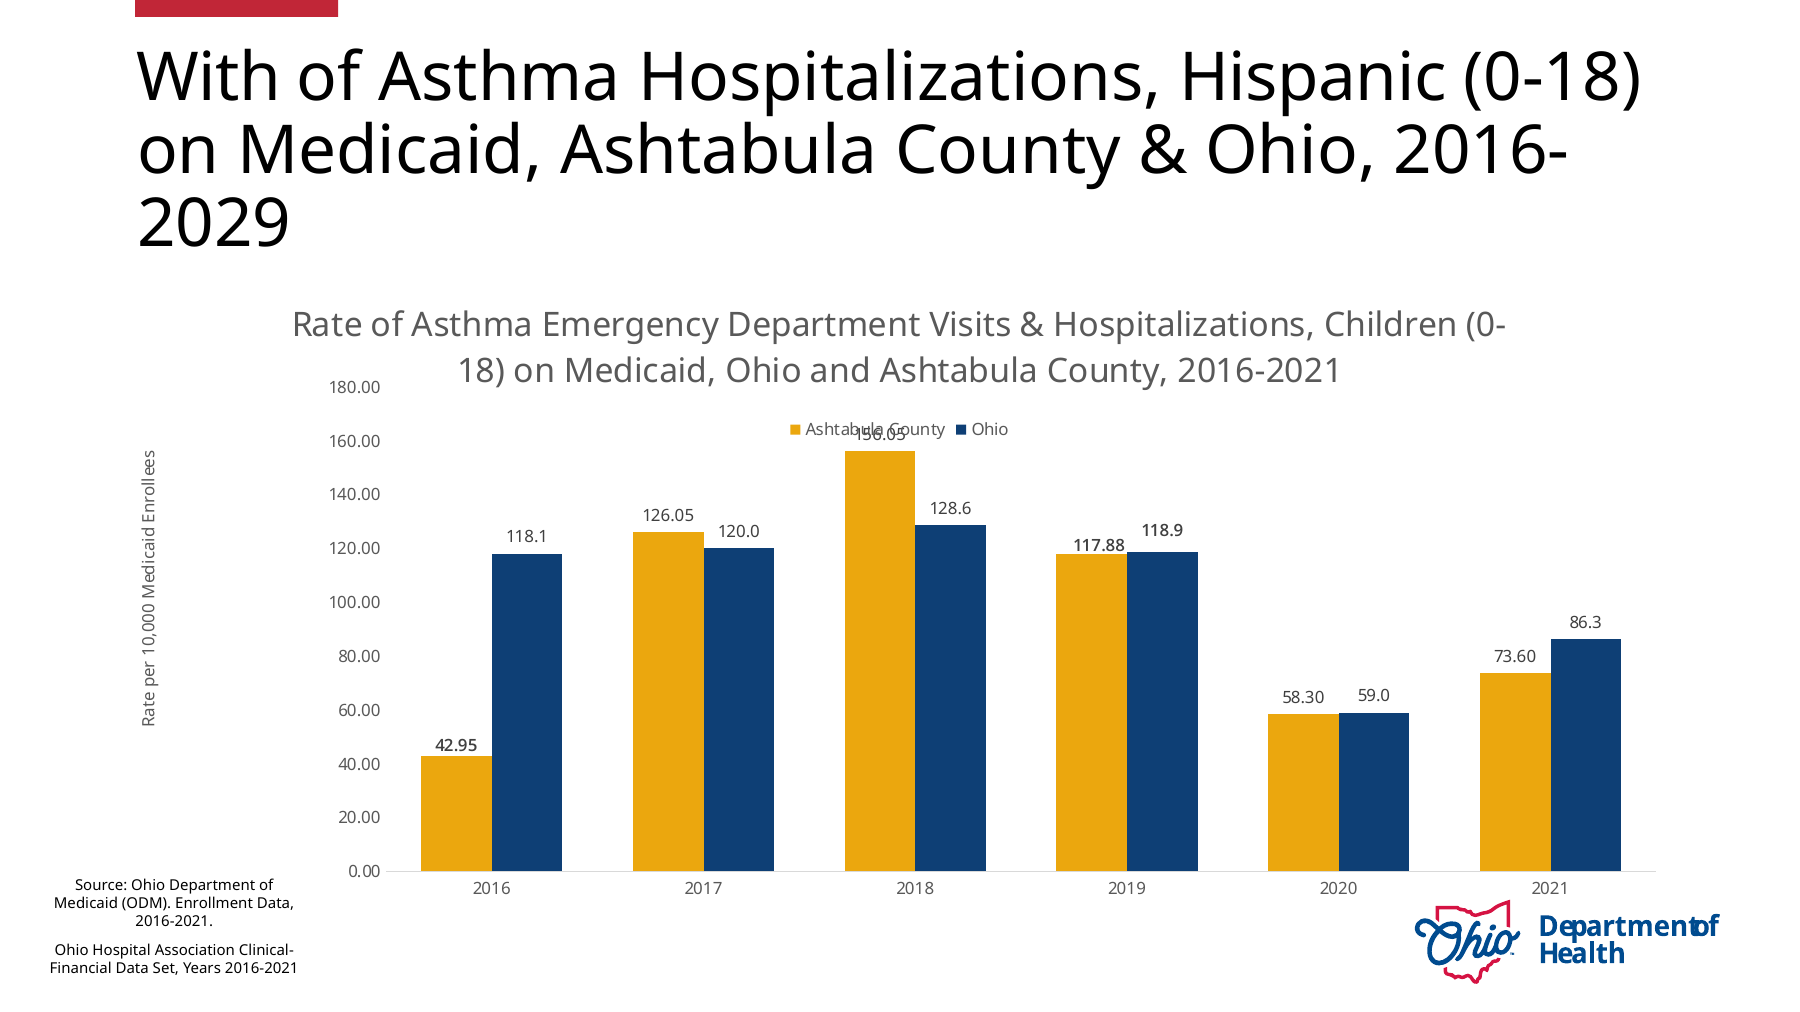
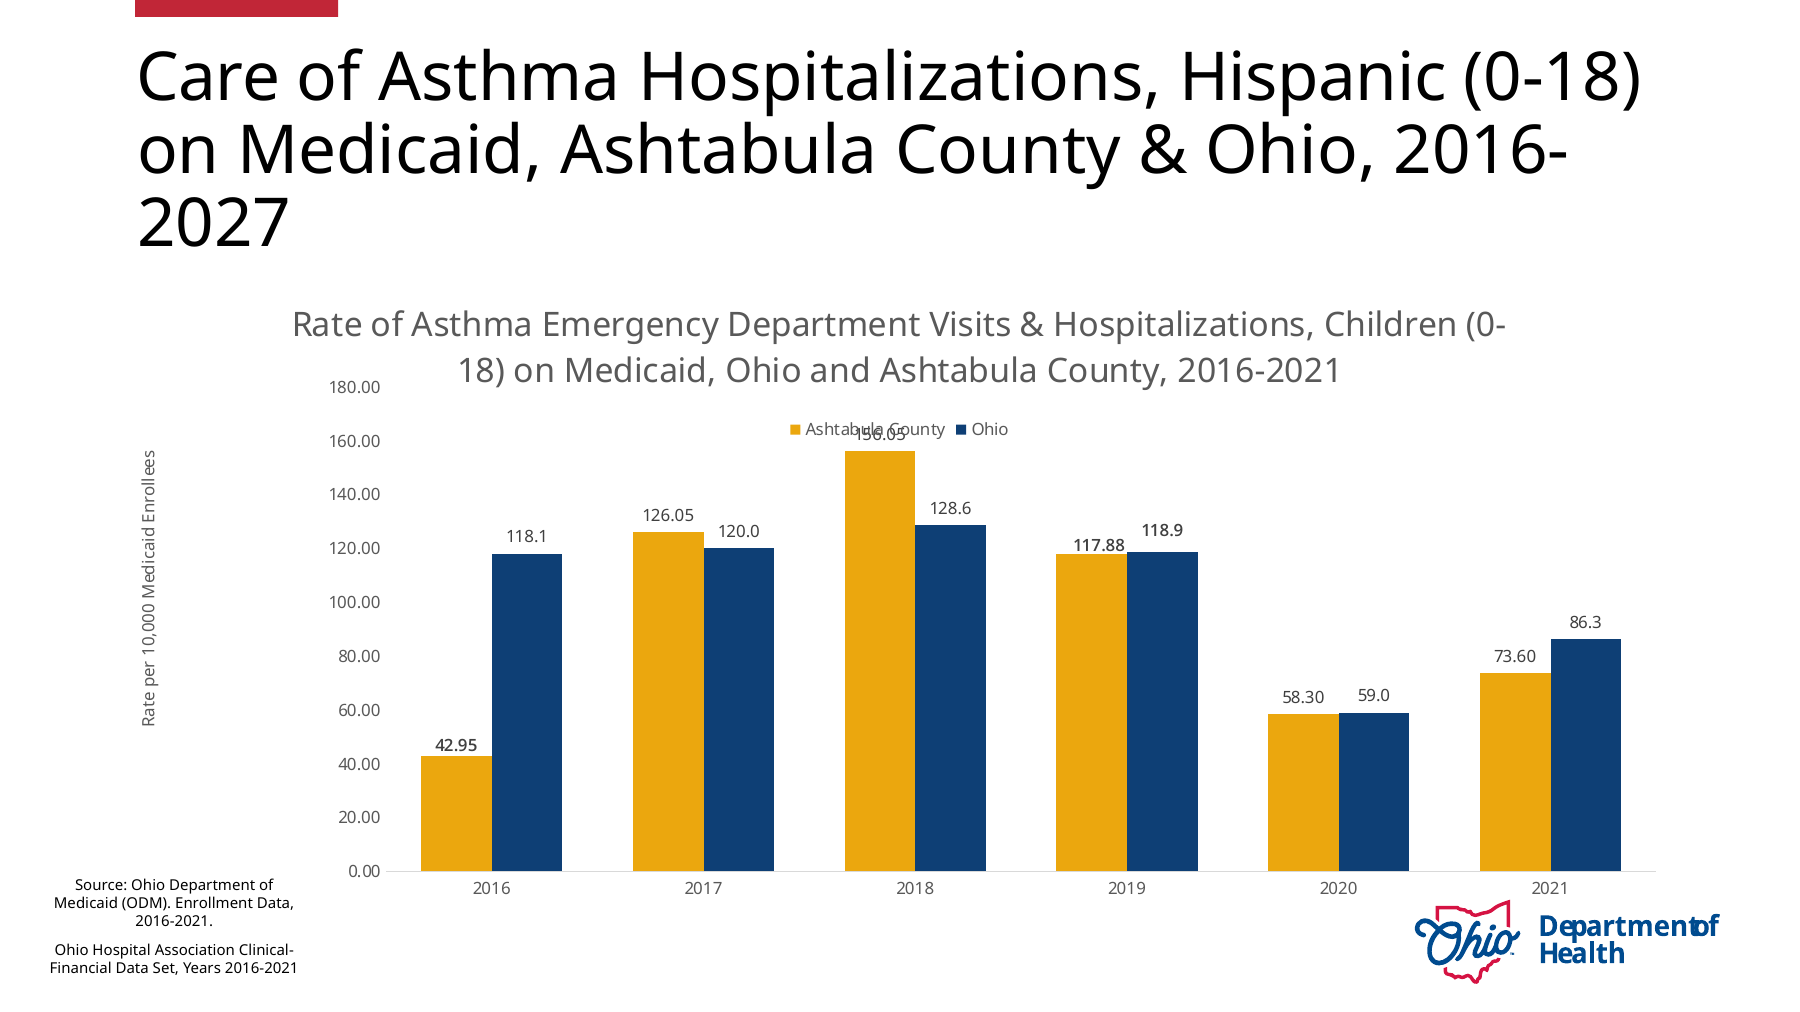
With: With -> Care (209, 78)
2029: 2029 -> 2027 (214, 224)
